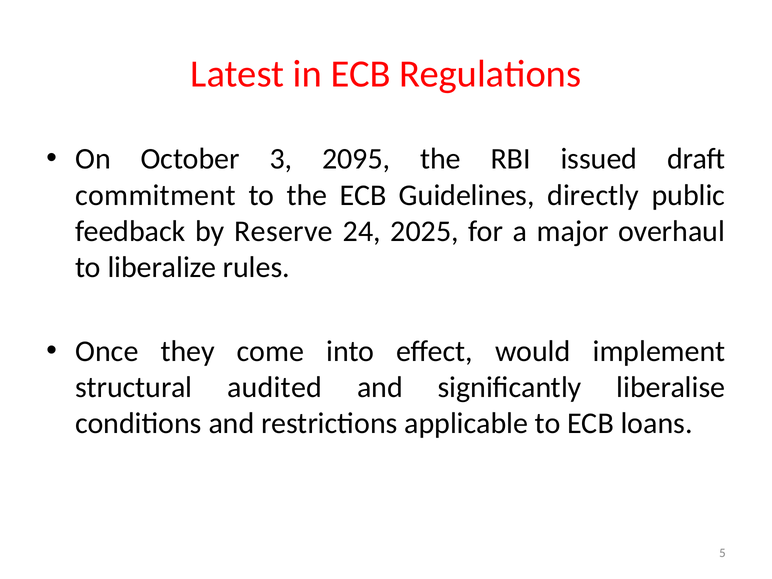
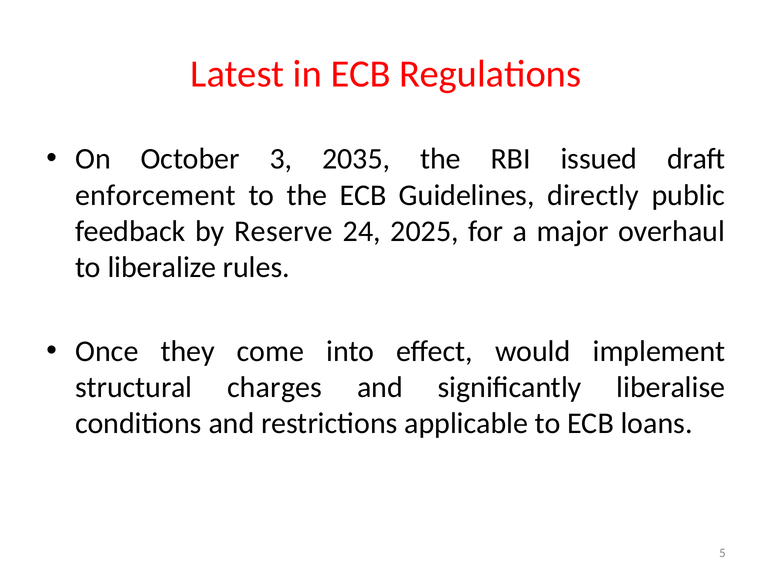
2095: 2095 -> 2035 (356, 159)
commitment: commitment -> enforcement (156, 195)
audited: audited -> charges (275, 387)
